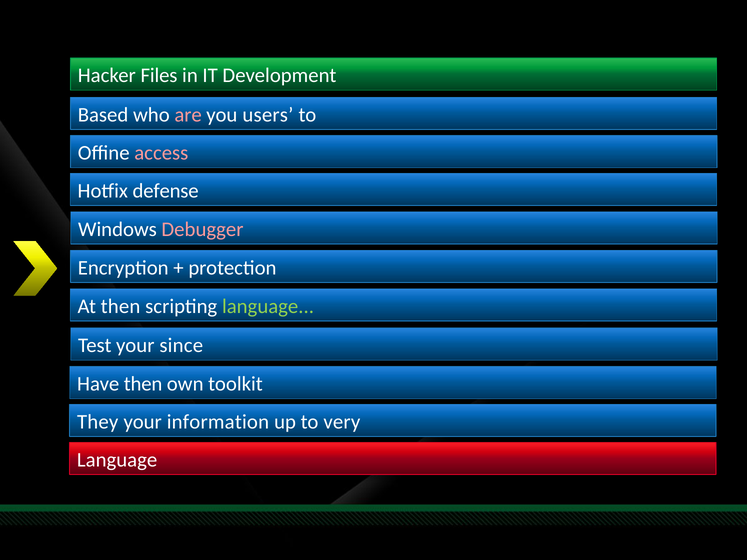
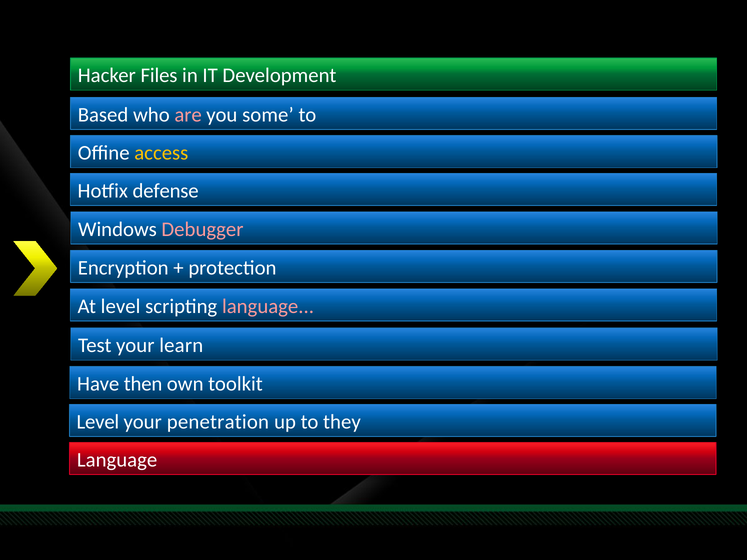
users: users -> some (268, 115)
access colour: pink -> yellow (161, 153)
At then: then -> level (121, 306)
language colour: light green -> pink (268, 306)
since: since -> learn (181, 346)
They: They -> Level (98, 422)
information: information -> penetration (218, 422)
very: very -> they (342, 422)
